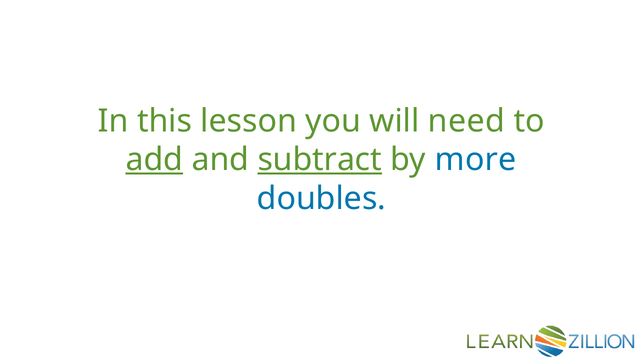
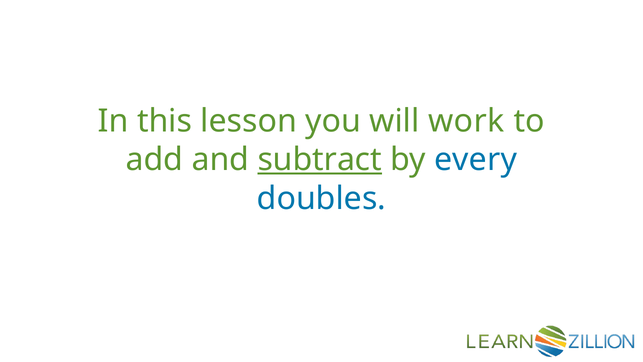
need: need -> work (466, 121)
add underline: present -> none (154, 160)
more: more -> every (476, 160)
